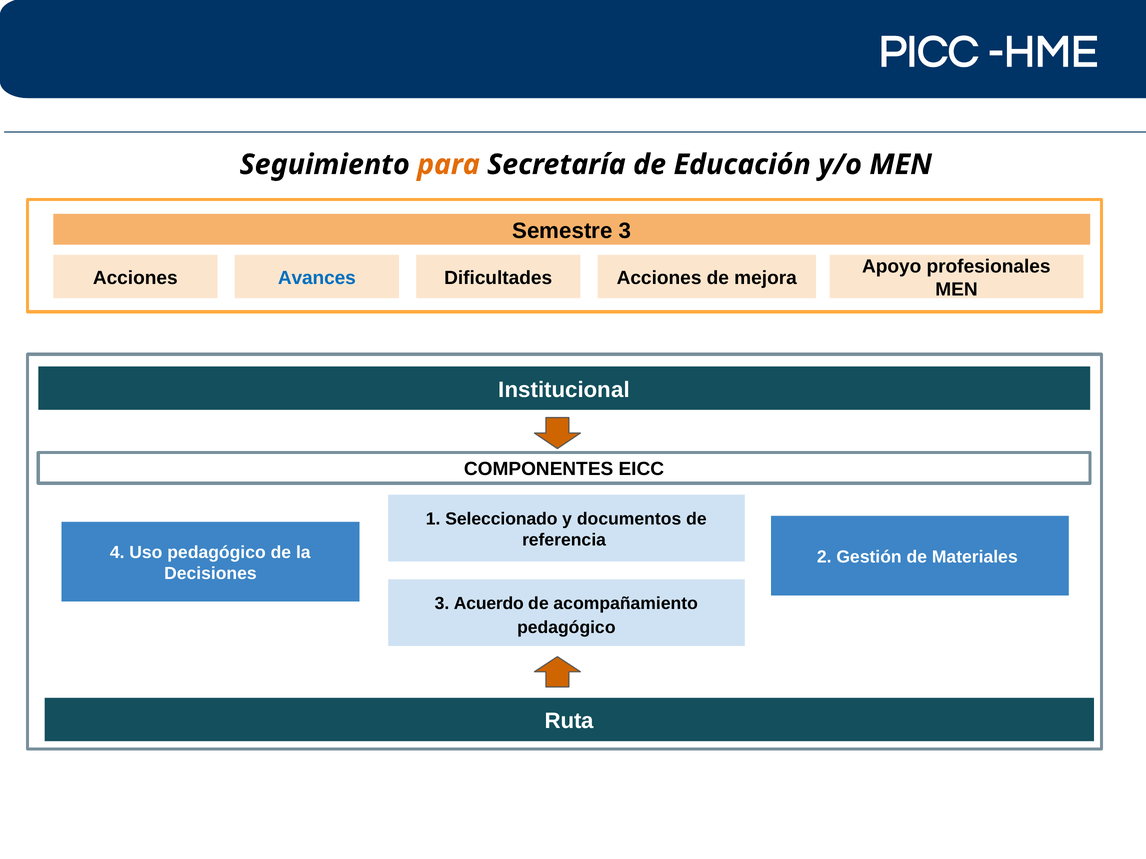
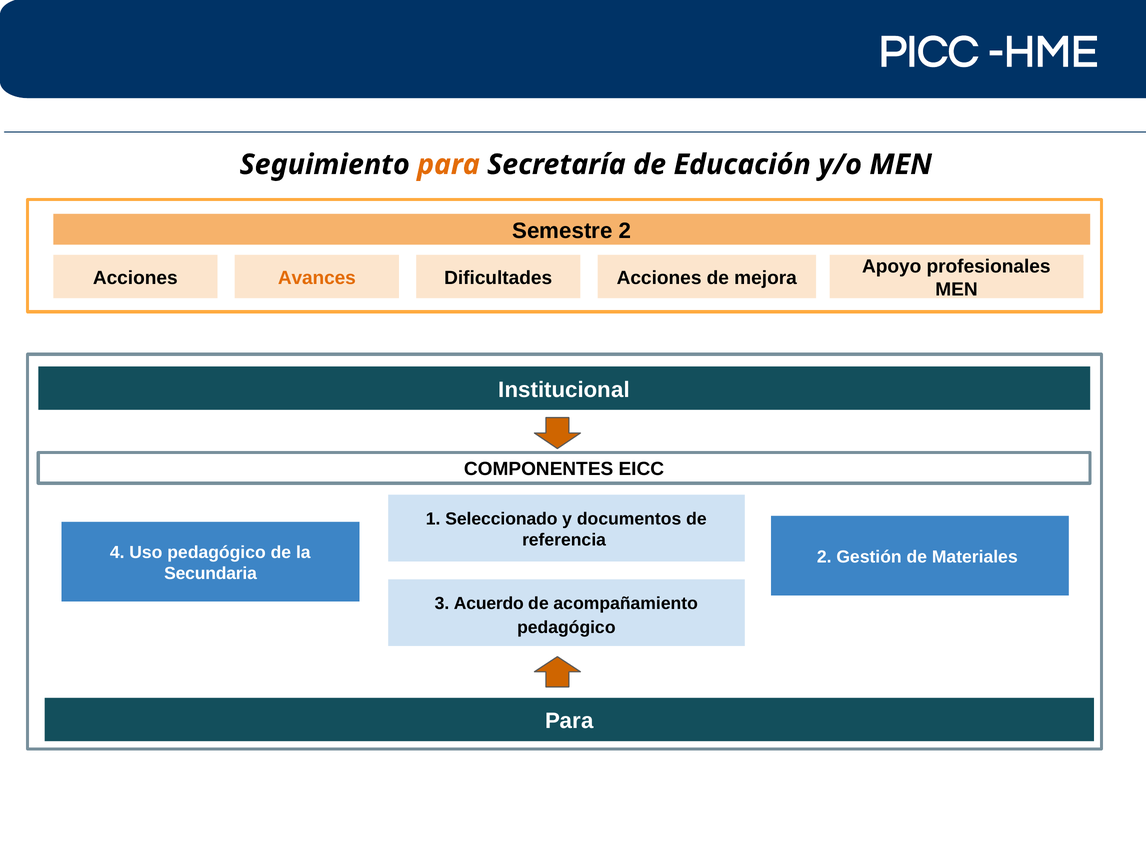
Semestre 3: 3 -> 2 (625, 231)
Avances colour: blue -> orange (317, 278)
Decisiones: Decisiones -> Secundaria (211, 574)
Ruta: Ruta -> Para (569, 721)
